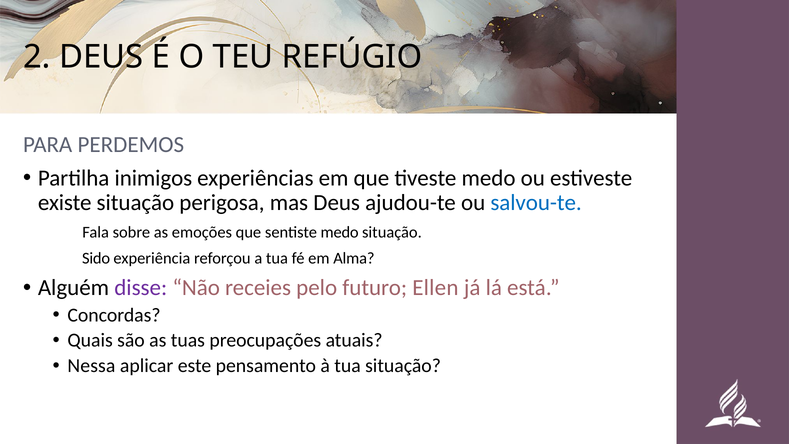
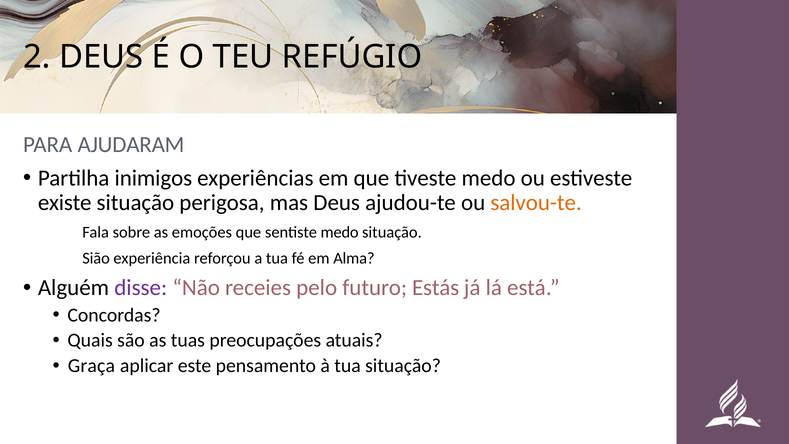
PERDEMOS: PERDEMOS -> AJUDARAM (131, 145)
salvou-te colour: blue -> orange (536, 203)
Sido: Sido -> Sião (96, 258)
Ellen: Ellen -> Estás (436, 288)
Nessa: Nessa -> Graça (91, 366)
